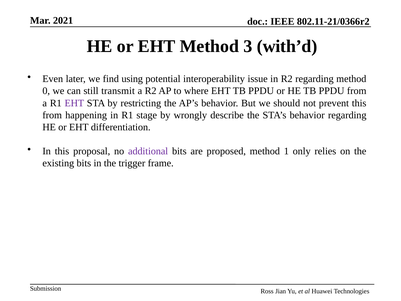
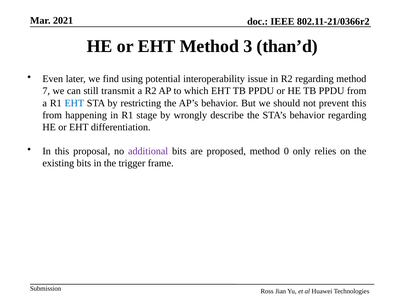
with’d: with’d -> than’d (287, 46)
0: 0 -> 7 (46, 91)
where: where -> which (196, 91)
EHT colour: purple -> blue (74, 103)
1: 1 -> 0 (286, 151)
